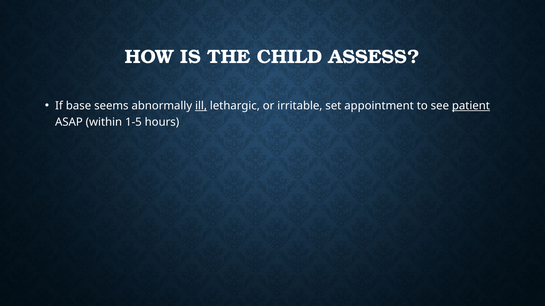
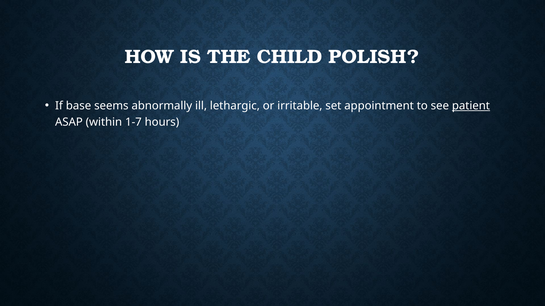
ASSESS: ASSESS -> POLISH (374, 57)
ill underline: present -> none (201, 106)
1-5: 1-5 -> 1-7 (133, 122)
